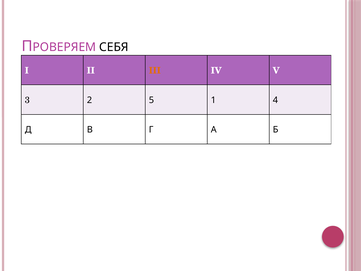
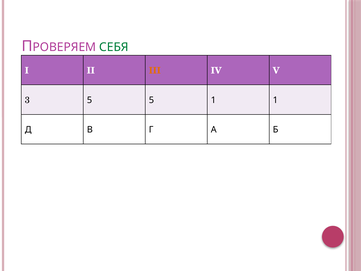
СЕБЯ colour: black -> green (114, 47)
3 2: 2 -> 5 (89, 100)
1 4: 4 -> 1 (275, 100)
